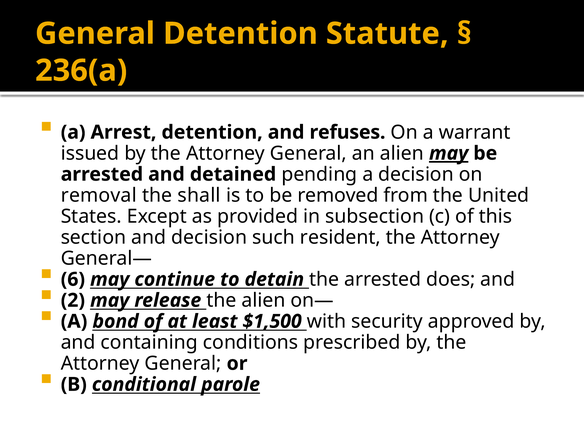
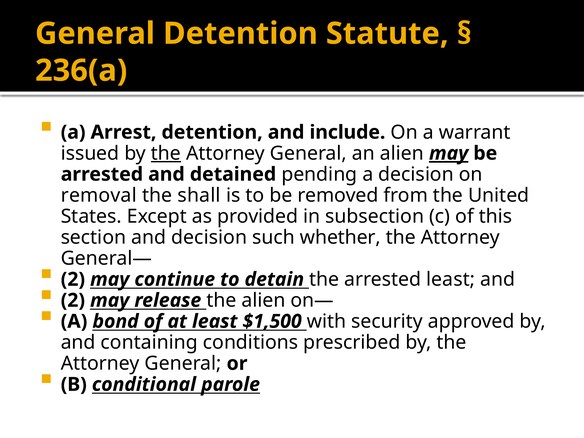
refuses: refuses -> include (347, 132)
the underline: none -> present (166, 153)
resident: resident -> whether (340, 237)
6: 6 -> 2 (73, 279)
arrested does: does -> least (451, 279)
